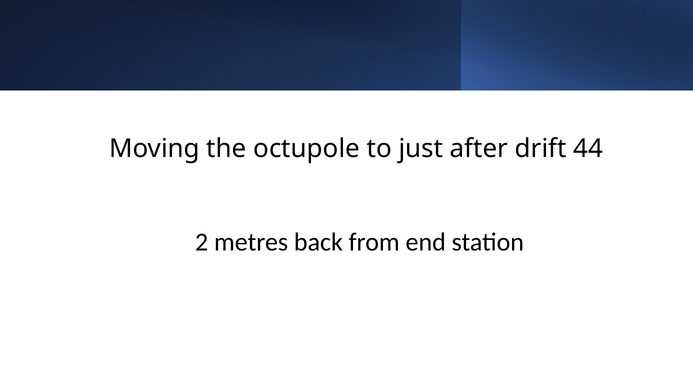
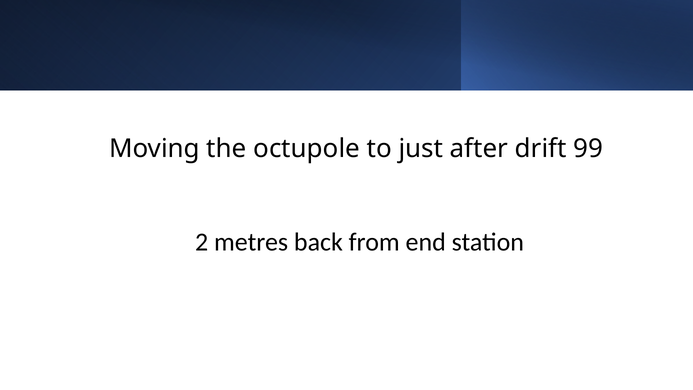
44: 44 -> 99 (588, 149)
